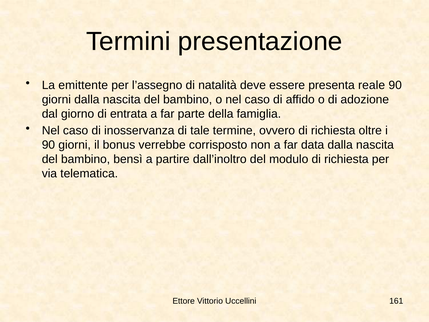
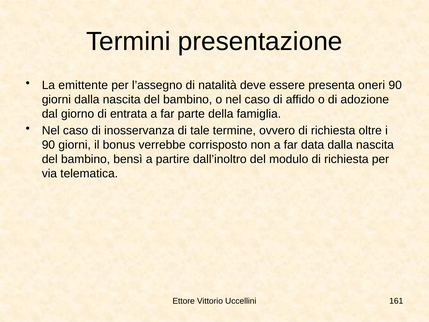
reale: reale -> oneri (372, 85)
